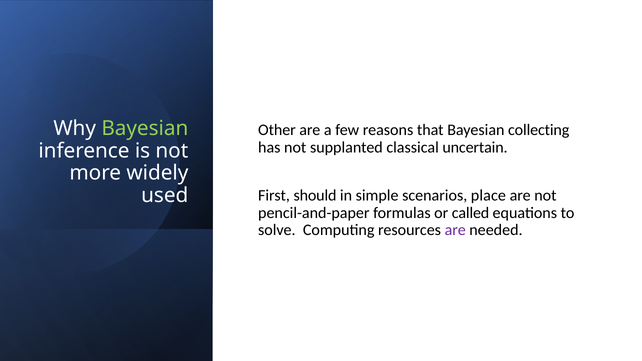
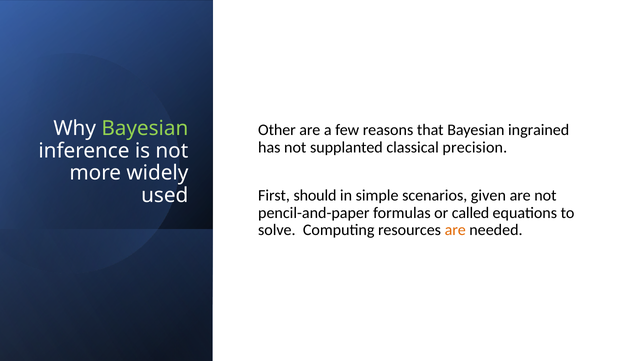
collecting: collecting -> ingrained (539, 130)
uncertain: uncertain -> precision (475, 147)
place: place -> given (488, 195)
are colour: purple -> orange (455, 230)
